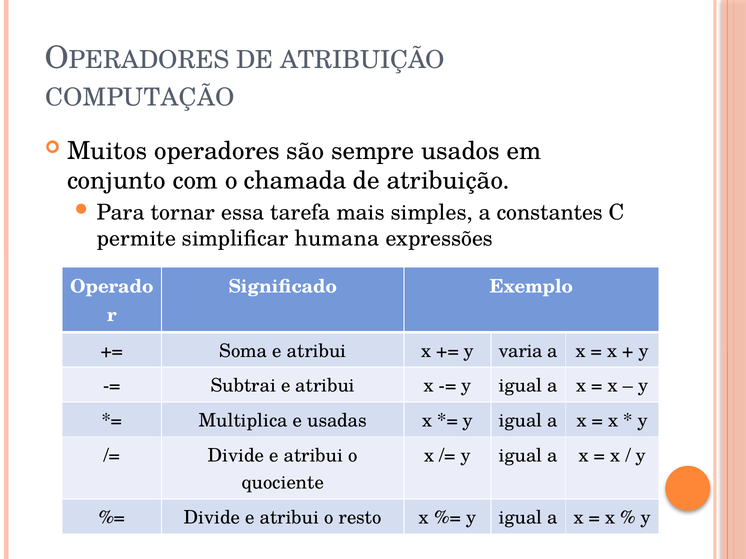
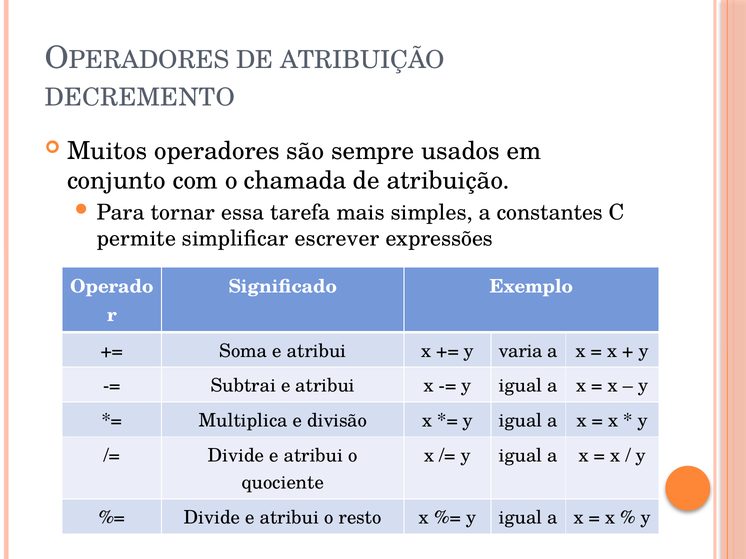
COMPUTAÇÃO: COMPUTAÇÃO -> DECREMENTO (140, 98)
humana: humana -> escrever (337, 239)
usadas: usadas -> divisão (337, 421)
